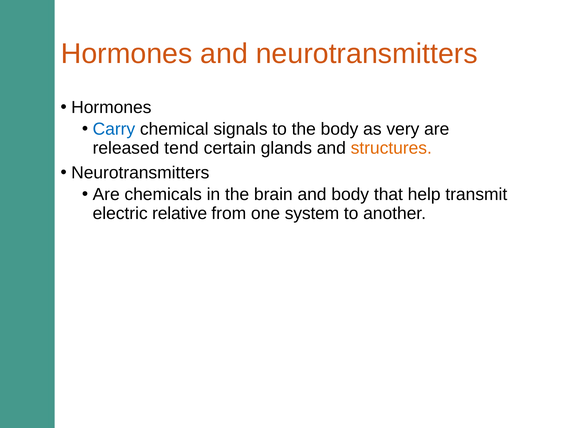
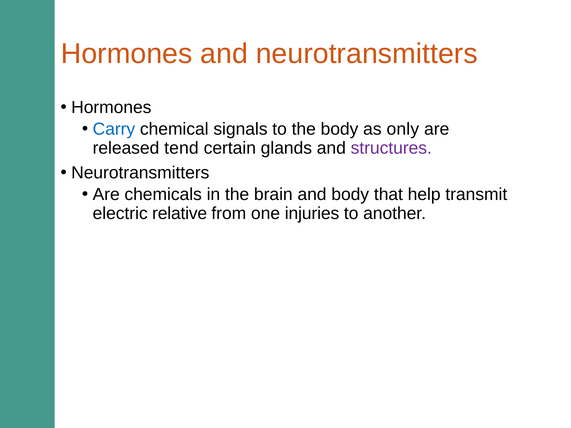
very: very -> only (403, 129)
structures colour: orange -> purple (391, 148)
system: system -> injuries (312, 213)
